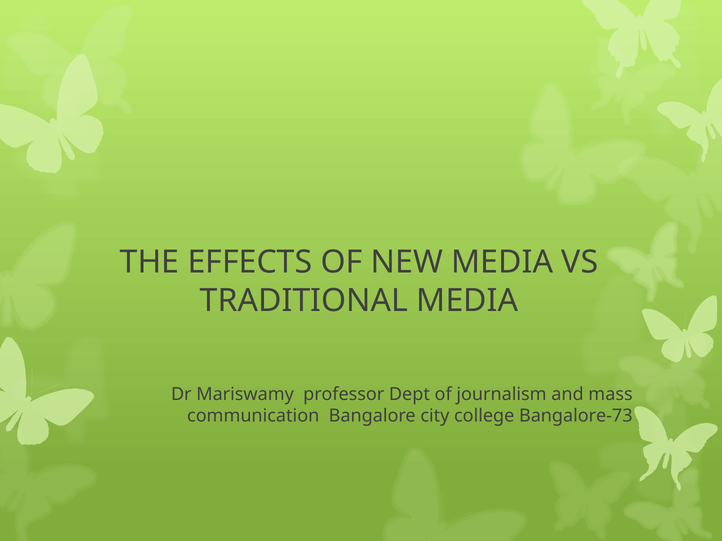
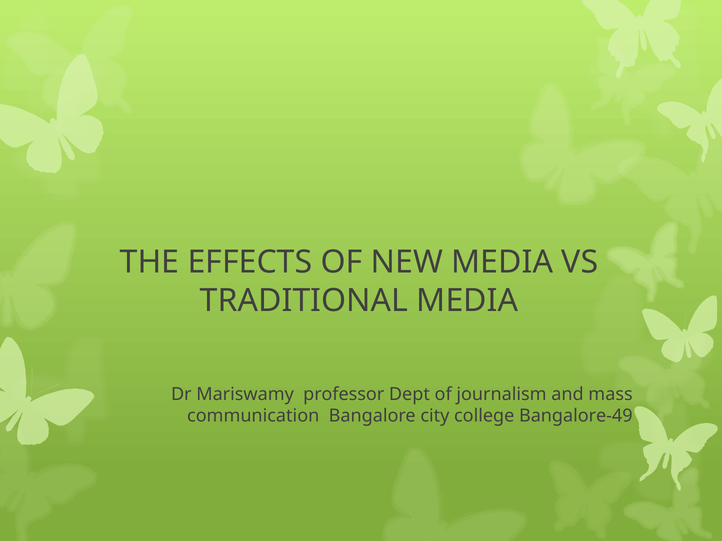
Bangalore-73: Bangalore-73 -> Bangalore-49 (576, 416)
